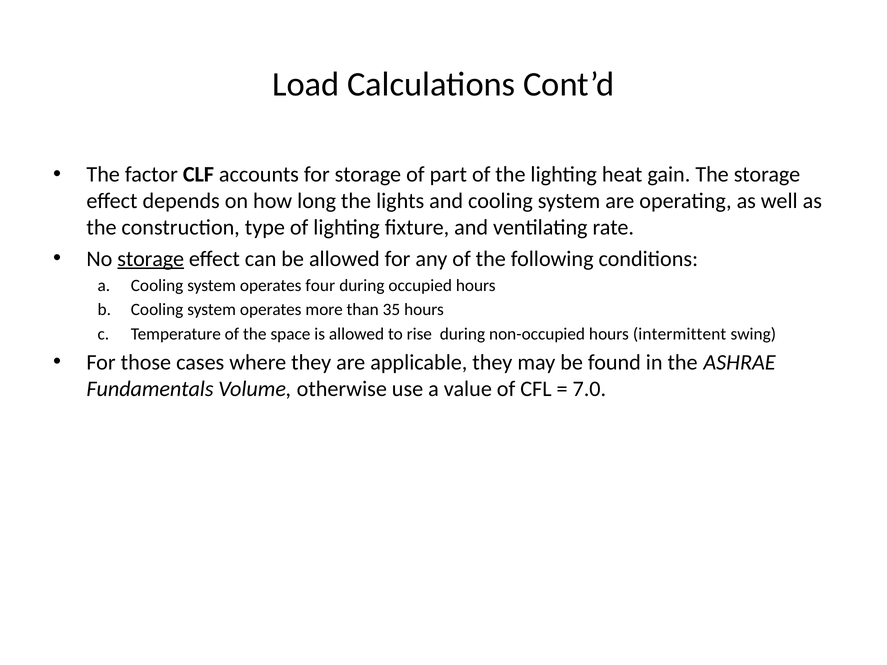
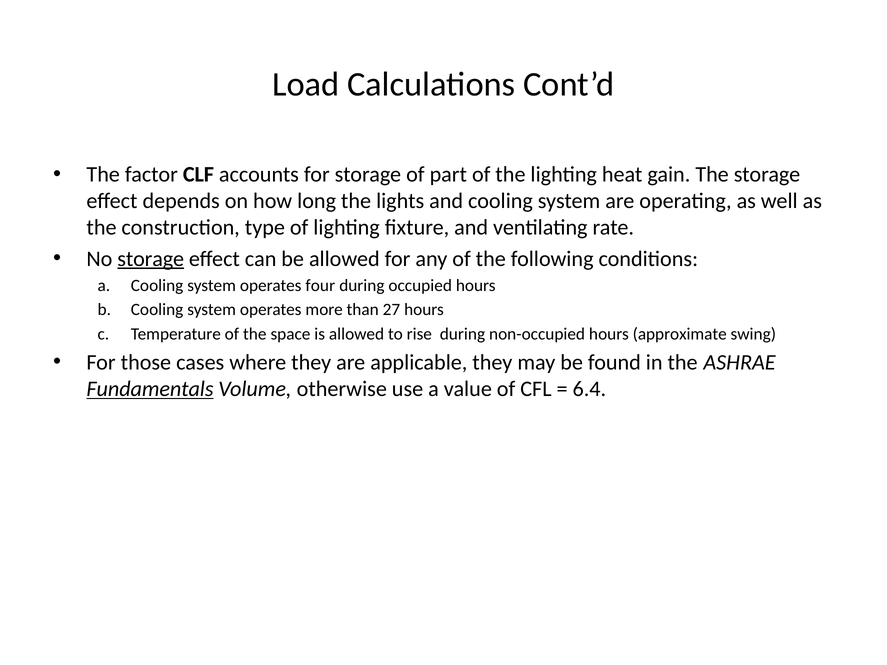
35: 35 -> 27 (391, 310)
intermittent: intermittent -> approximate (680, 334)
Fundamentals underline: none -> present (150, 389)
7.0: 7.0 -> 6.4 (589, 389)
